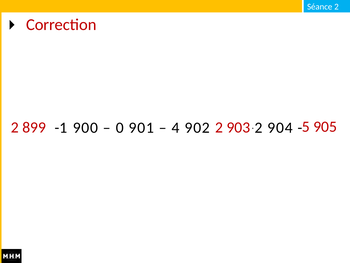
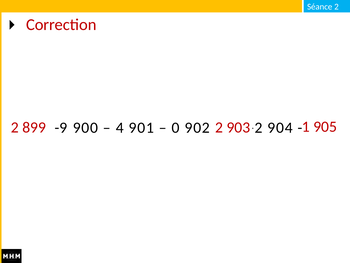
5: 5 -> 1 (306, 127)
-1: -1 -> -9 (61, 127)
0: 0 -> 4 (120, 127)
4: 4 -> 0 (176, 127)
